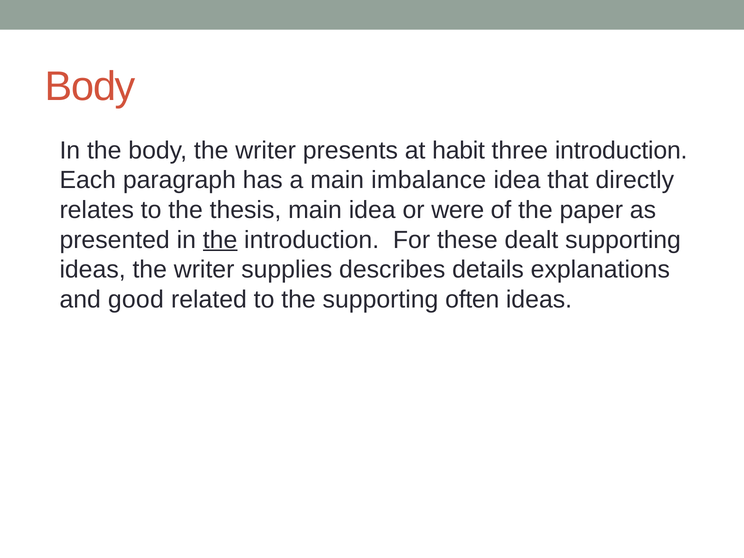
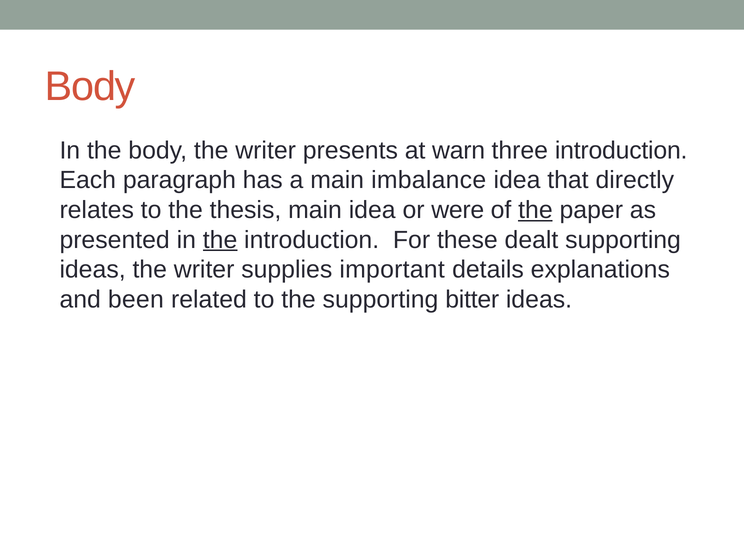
habit: habit -> warn (459, 151)
the underline: none -> present (535, 210)
describes: describes -> important (392, 270)
good: good -> been (136, 299)
often: often -> bitter (472, 299)
